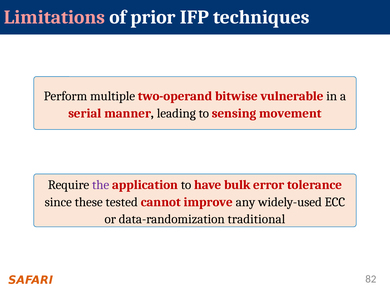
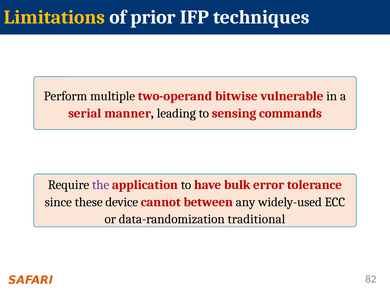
Limitations colour: pink -> yellow (54, 17)
movement: movement -> commands (290, 113)
tested: tested -> device (122, 202)
improve: improve -> between (208, 202)
